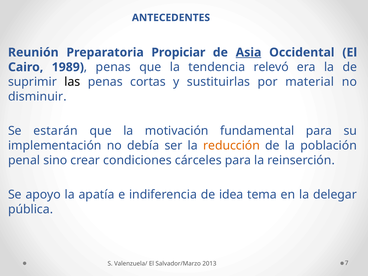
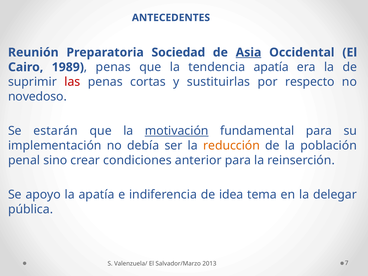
Propiciar: Propiciar -> Sociedad (178, 52)
tendencia relevó: relevó -> apatía (271, 67)
las colour: black -> red (72, 82)
material: material -> respecto (310, 82)
disminuir: disminuir -> novedoso (37, 97)
motivación underline: none -> present (177, 131)
cárceles: cárceles -> anterior (198, 160)
